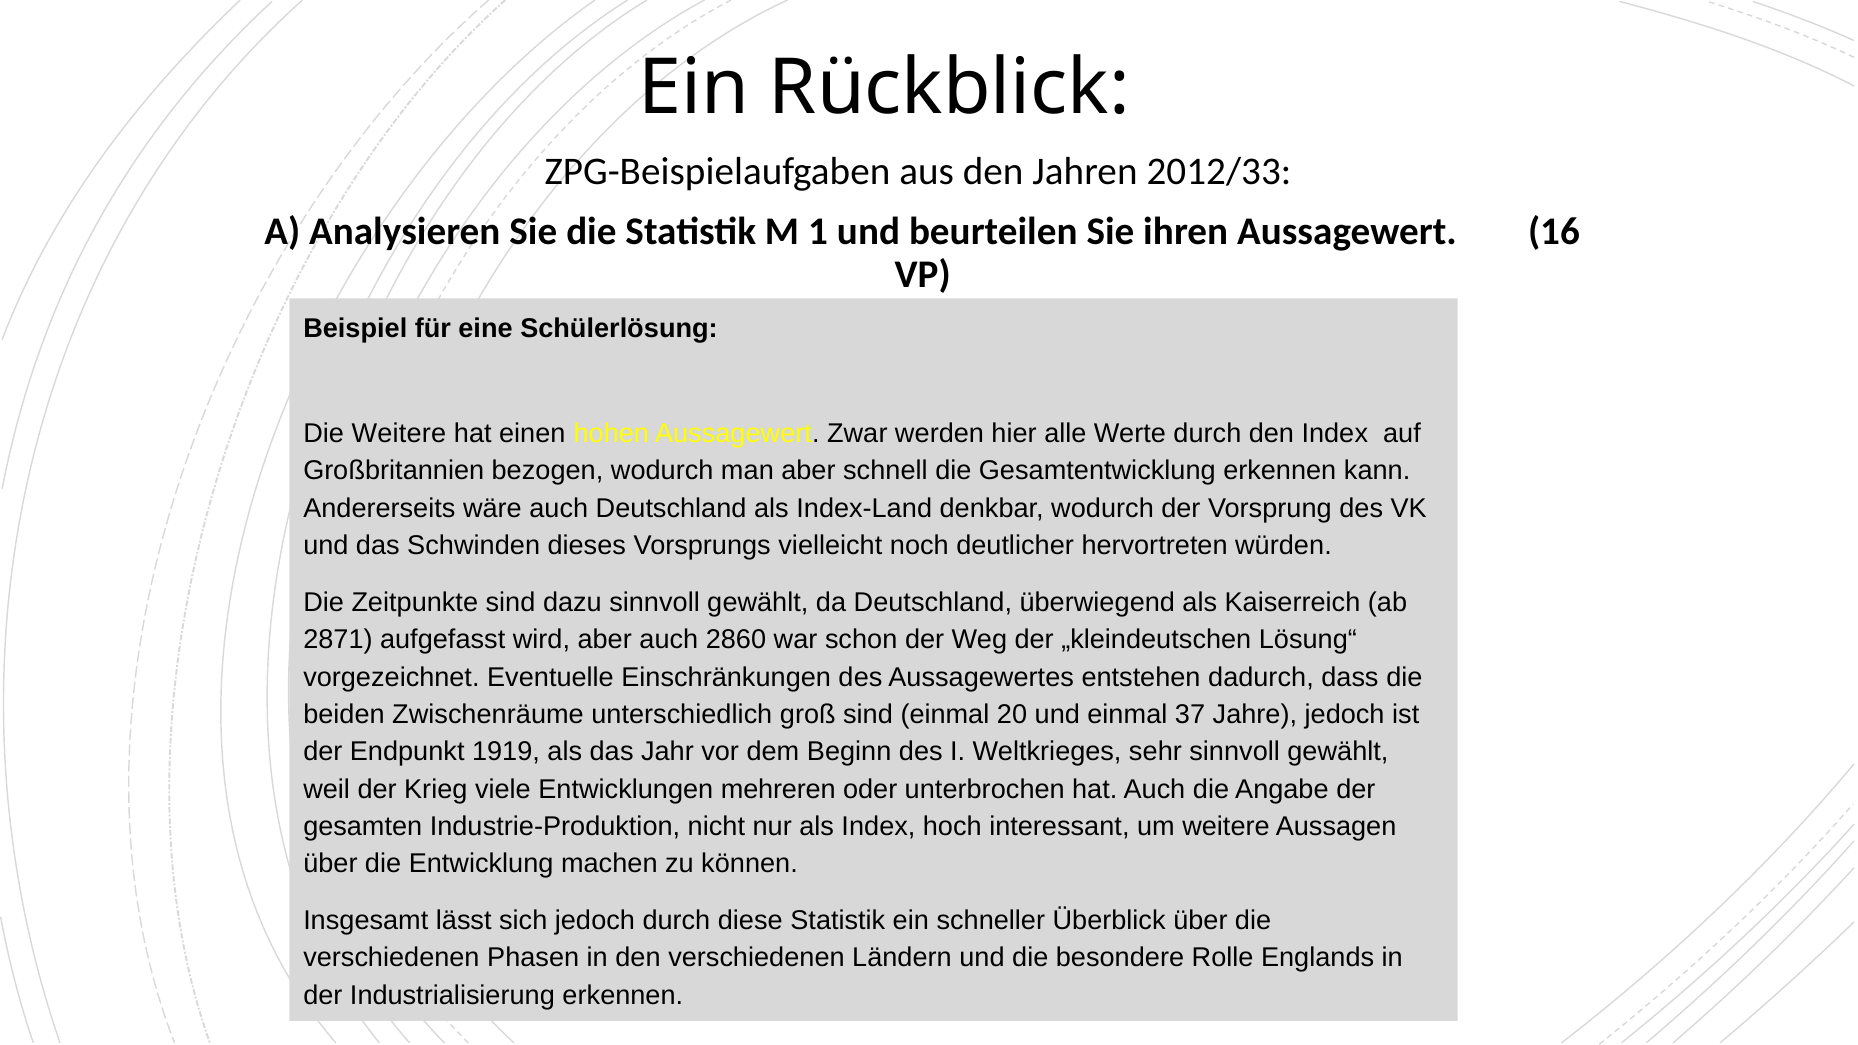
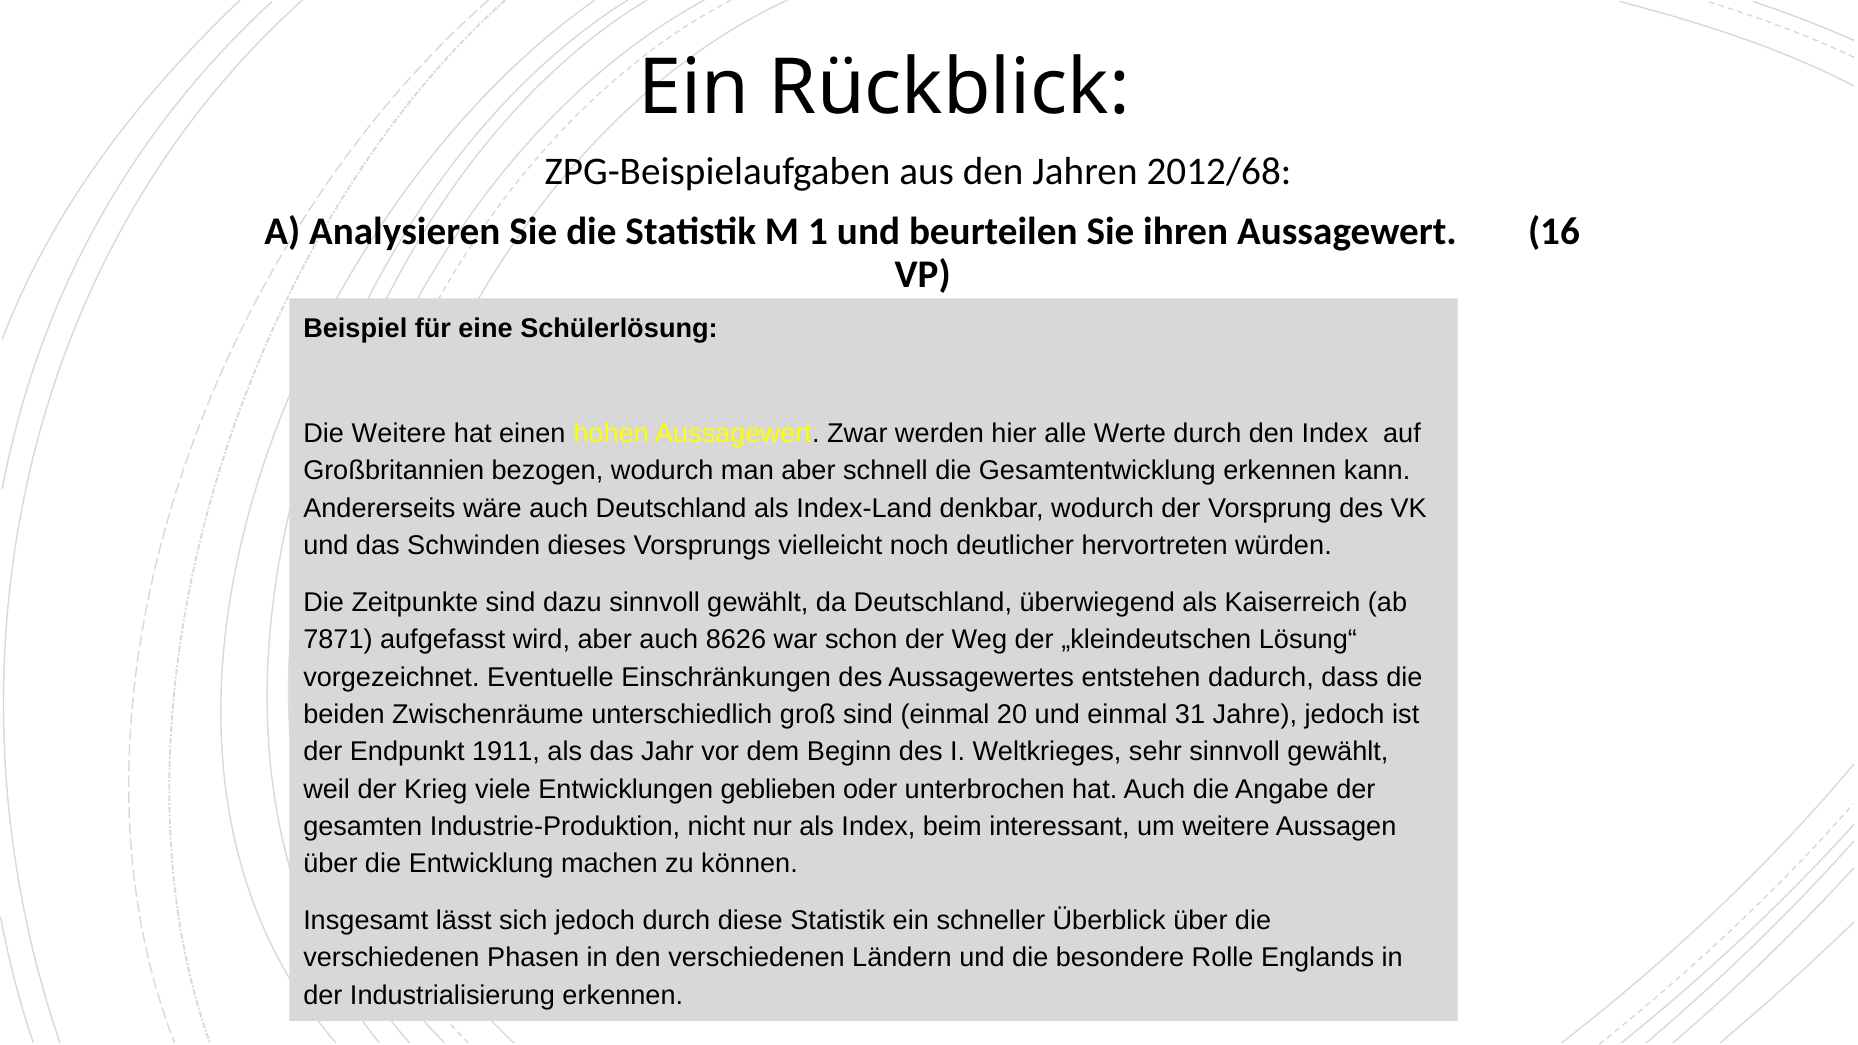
2012/33: 2012/33 -> 2012/68 (1219, 172)
2871: 2871 -> 7871 (338, 640)
2860: 2860 -> 8626 (736, 640)
37: 37 -> 31 (1190, 715)
1919: 1919 -> 1911 (506, 752)
mehreren: mehreren -> geblieben (778, 789)
hoch: hoch -> beim (952, 827)
